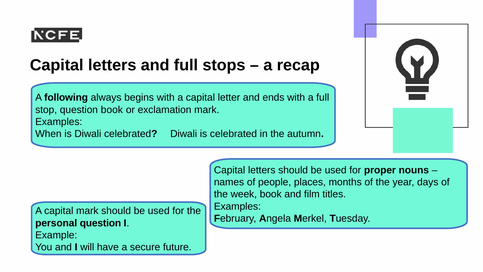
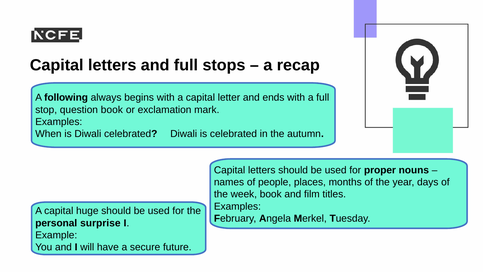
capital mark: mark -> huge (87, 211)
personal question: question -> surprise (100, 223)
